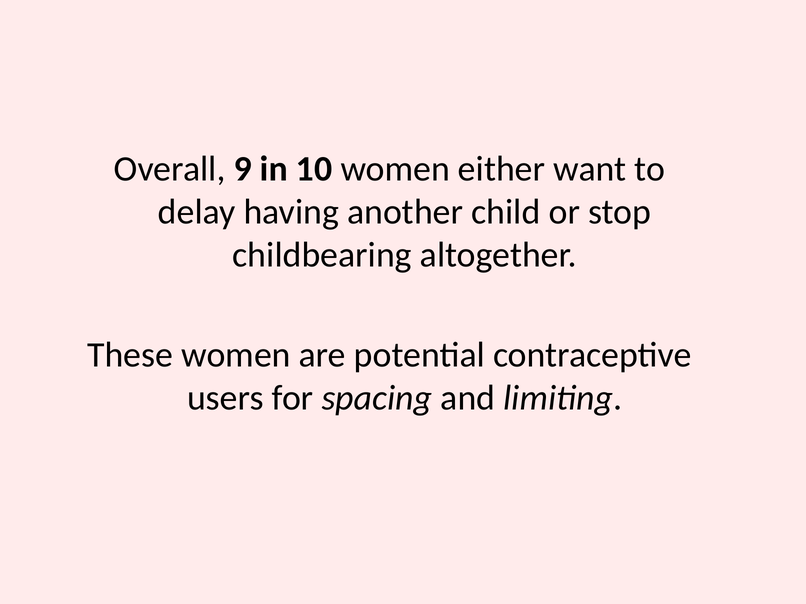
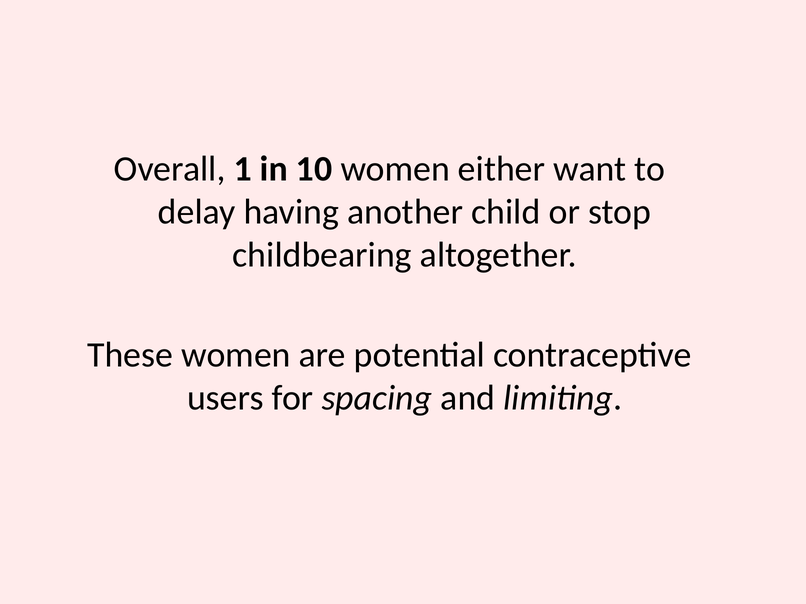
9: 9 -> 1 (243, 169)
